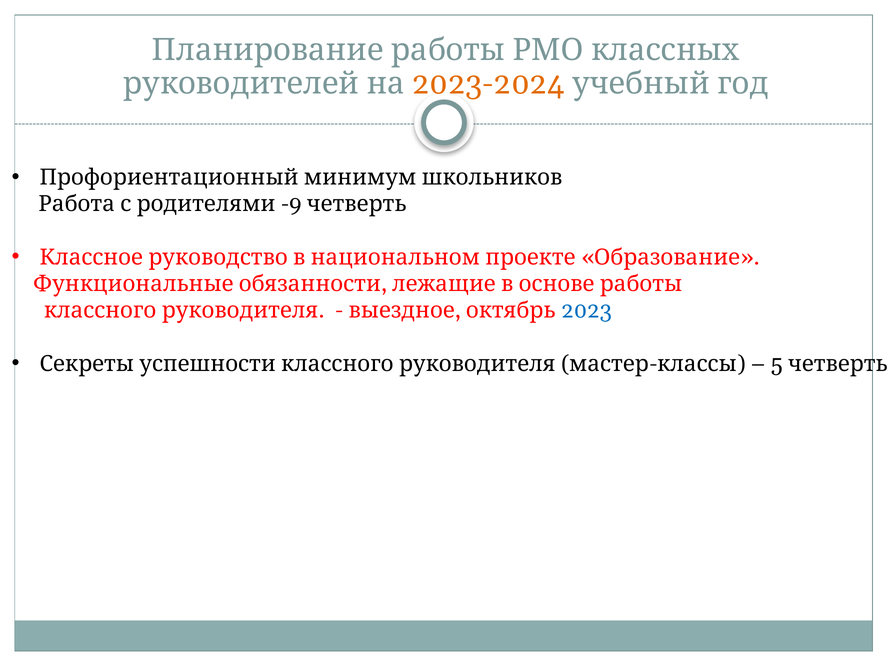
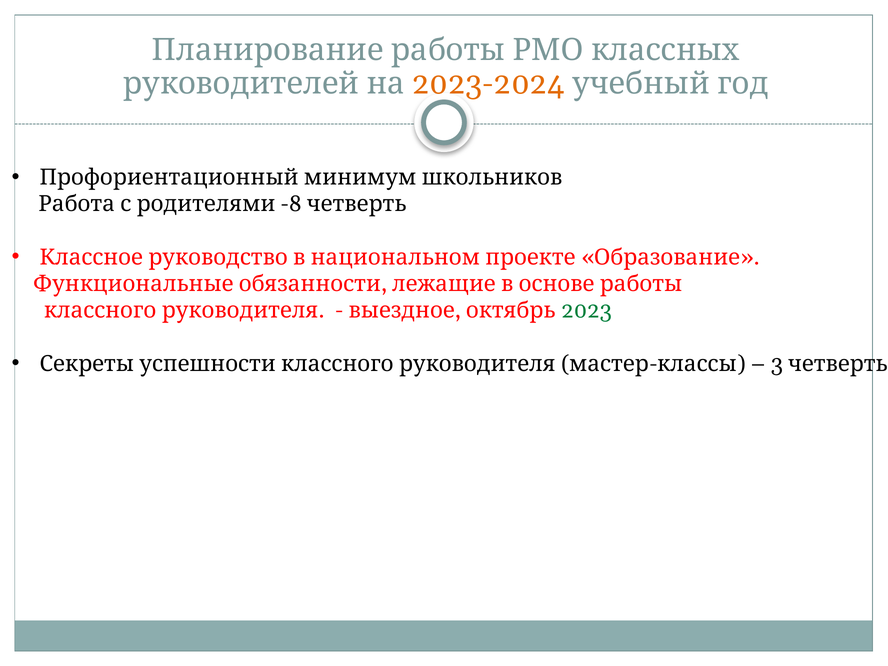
-9: -9 -> -8 (291, 204)
2023 colour: blue -> green (587, 311)
5: 5 -> 3 (777, 364)
